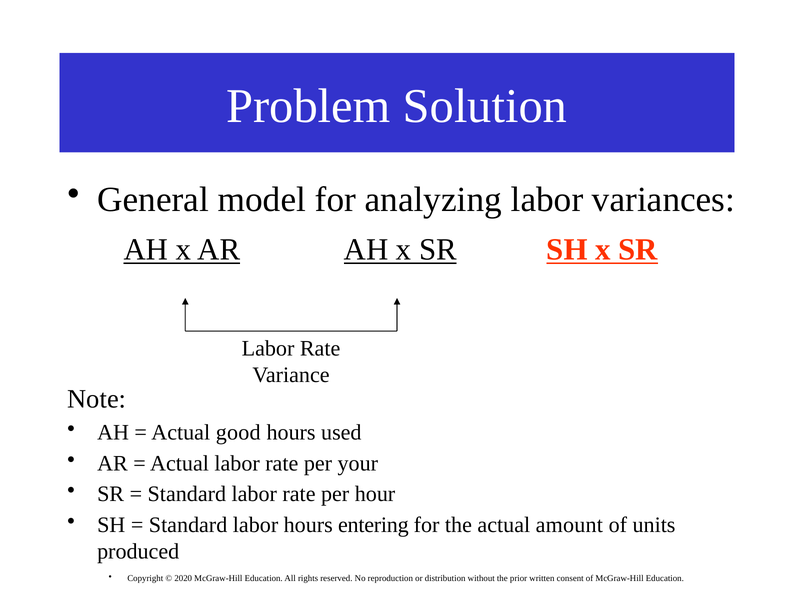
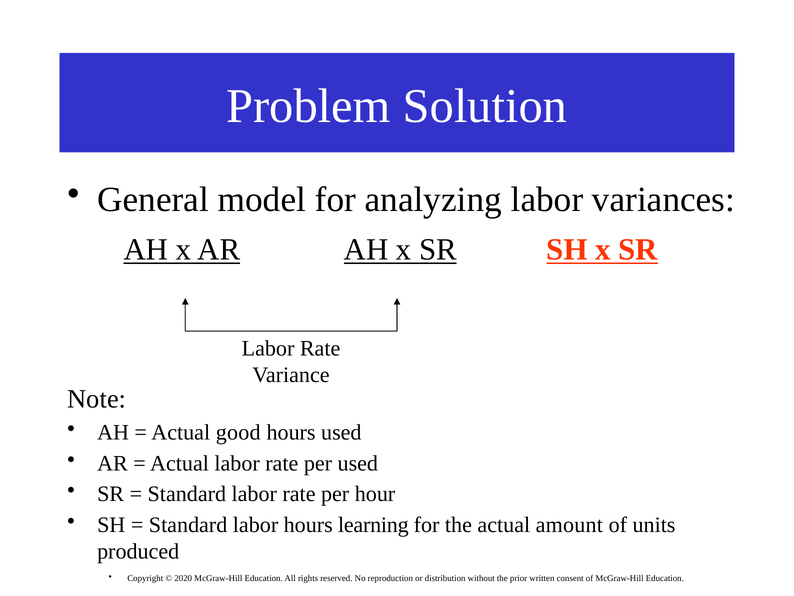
per your: your -> used (358, 463)
entering: entering -> learning (373, 525)
